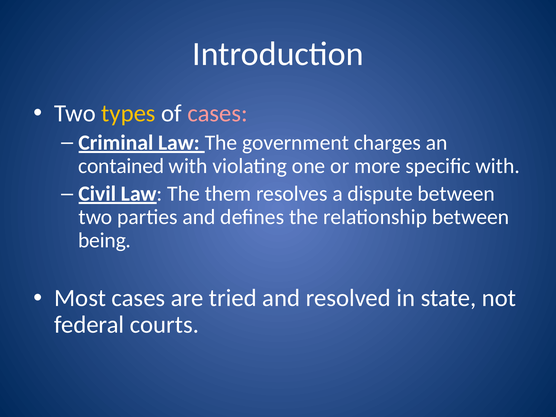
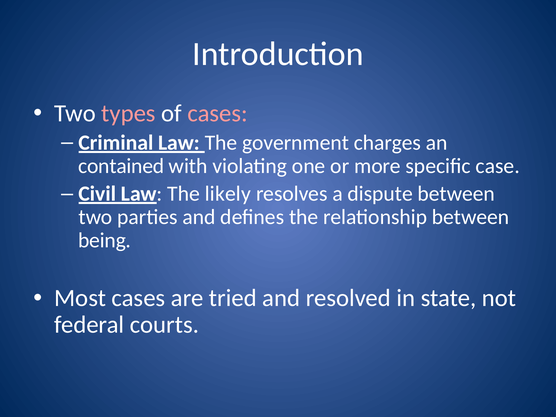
types colour: yellow -> pink (128, 113)
specific with: with -> case (498, 166)
them: them -> likely (228, 194)
